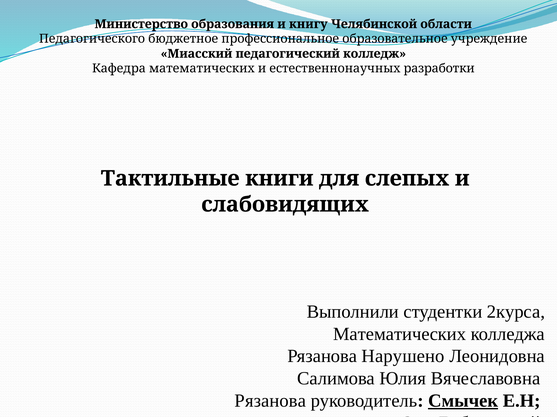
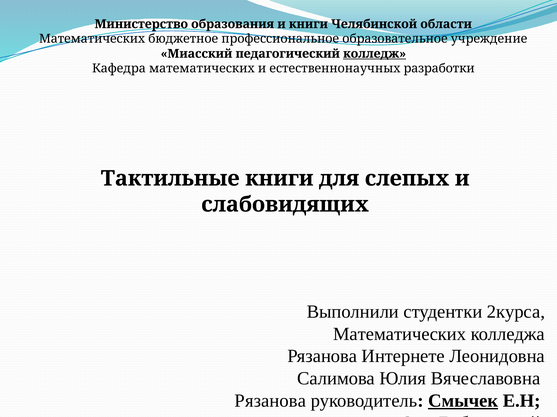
и книгу: книгу -> книги (308, 24)
Педагогического: Педагогического -> Математических (92, 39)
колледж underline: none -> present (375, 54)
Нарушено: Нарушено -> Интернете (403, 357)
